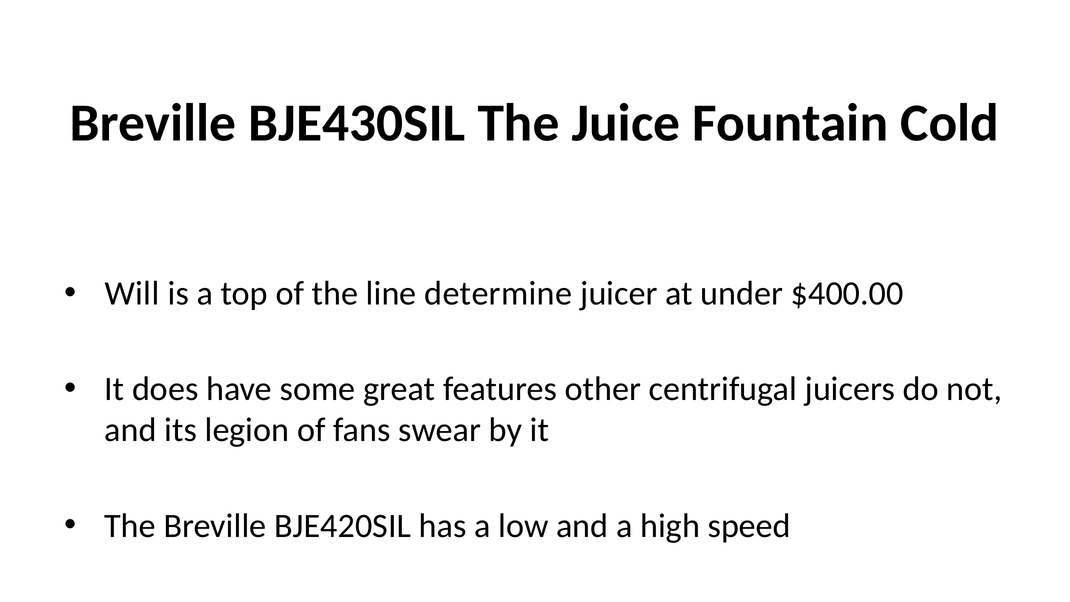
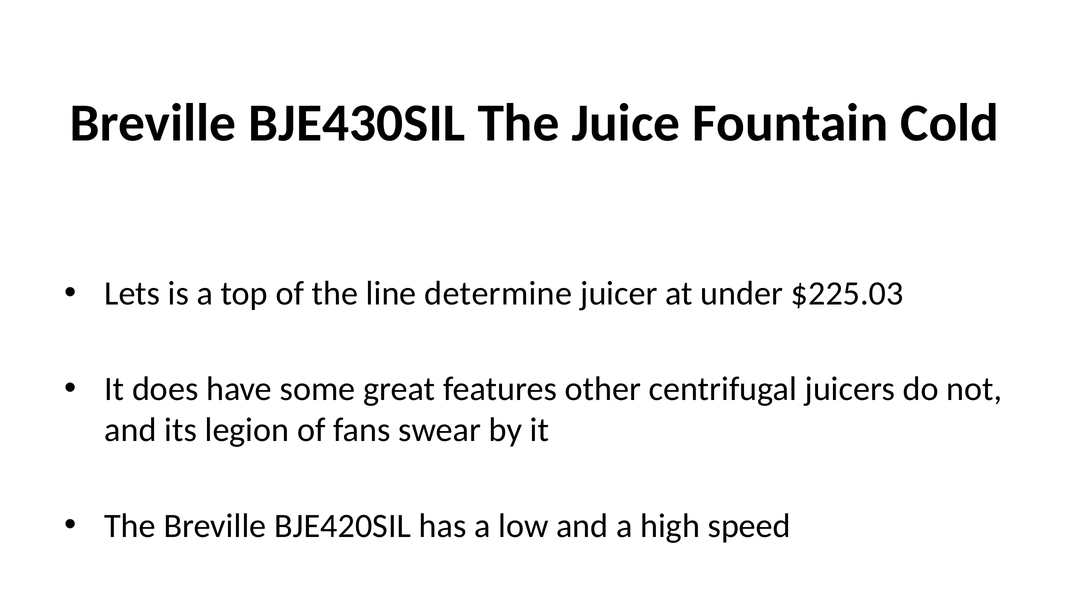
Will: Will -> Lets (132, 294)
$400.00: $400.00 -> $225.03 (847, 294)
